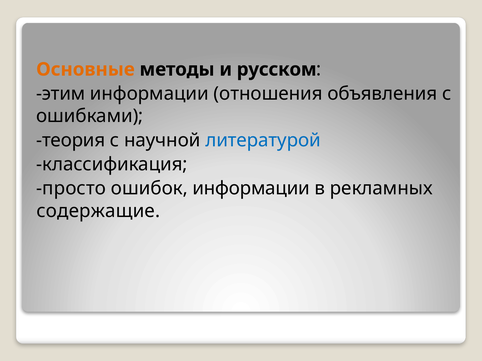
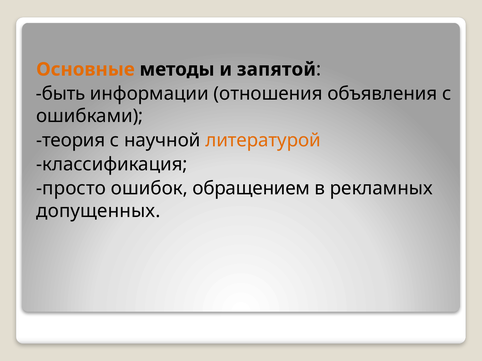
русском: русском -> запятой (276, 70)
этим: этим -> быть (61, 94)
литературой colour: blue -> orange (263, 140)
ошибок информации: информации -> обращением (251, 189)
содержащие: содержащие -> допущенных (98, 211)
